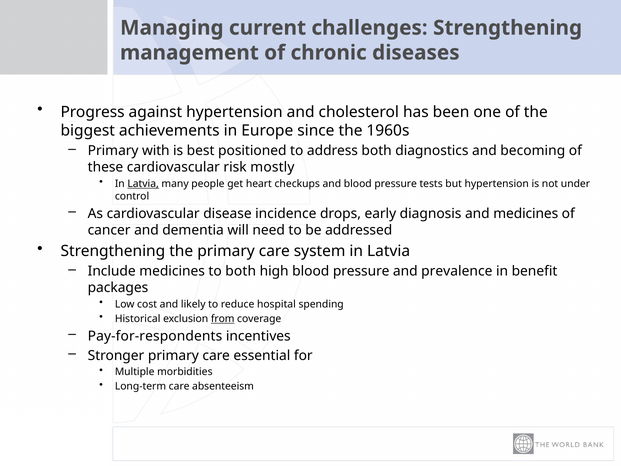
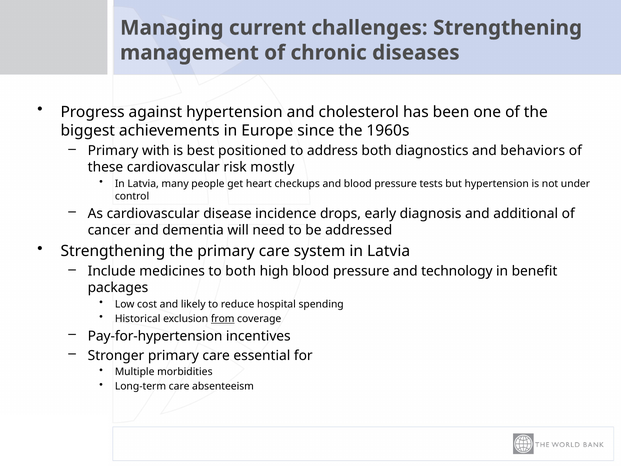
becoming: becoming -> behaviors (533, 151)
Latvia underline: present -> none (143, 184)
and medicines: medicines -> additional (526, 213)
prevalence: prevalence -> technology (457, 271)
Pay-for-respondents: Pay-for-respondents -> Pay-for-hypertension (155, 336)
